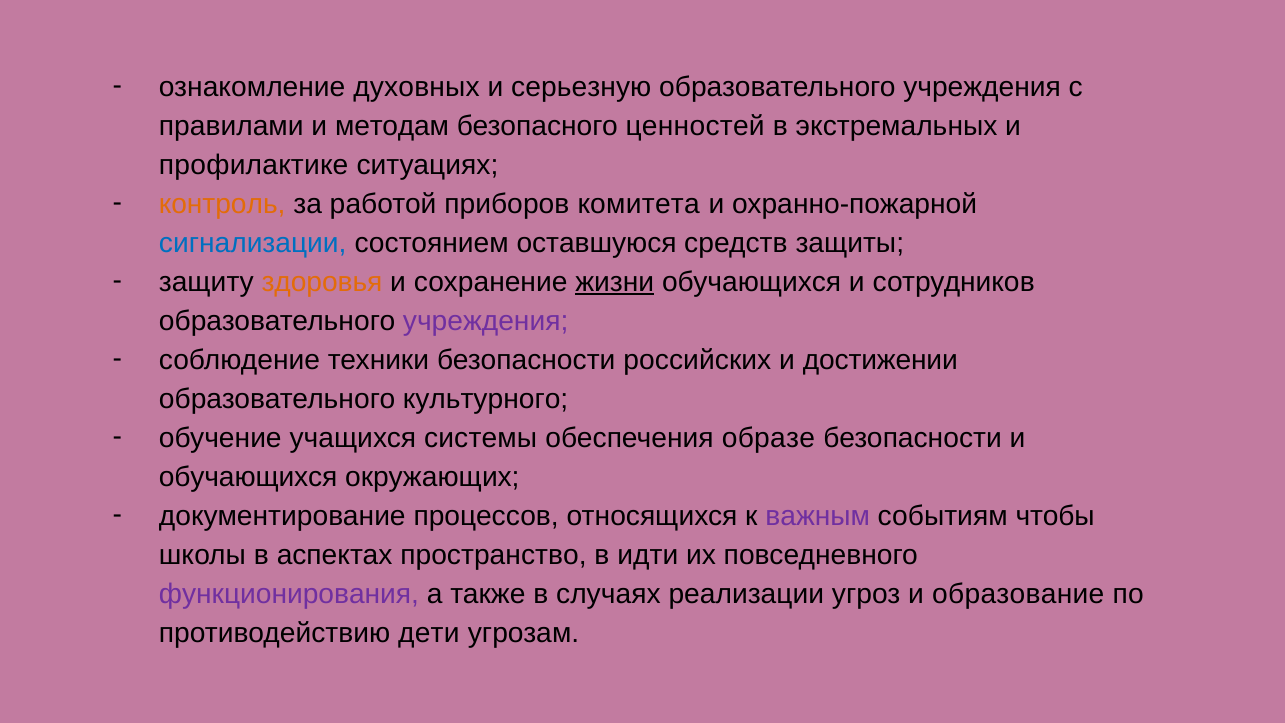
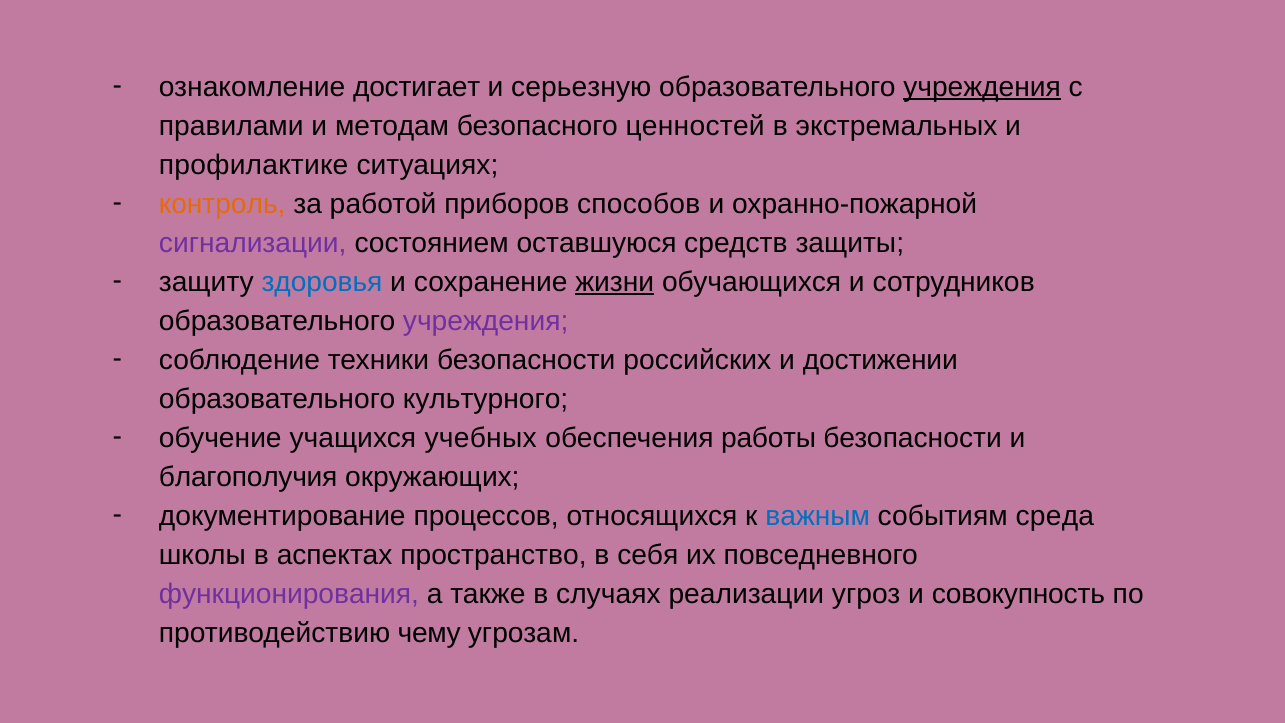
духовных: духовных -> достигает (417, 87)
учреждения underline: none -> present (982, 87)
комитета: комитета -> способов (639, 204)
сигнализации colour: blue -> purple (253, 243)
здоровья colour: orange -> blue (322, 282)
системы: системы -> учебных (481, 438)
образе: образе -> работы (769, 438)
обучающихся: обучающихся -> благополучия (248, 477)
важным colour: purple -> blue (818, 516)
чтобы: чтобы -> среда (1055, 516)
идти: идти -> себя (648, 555)
образование: образование -> совокупность (1018, 594)
дети: дети -> чему (429, 633)
